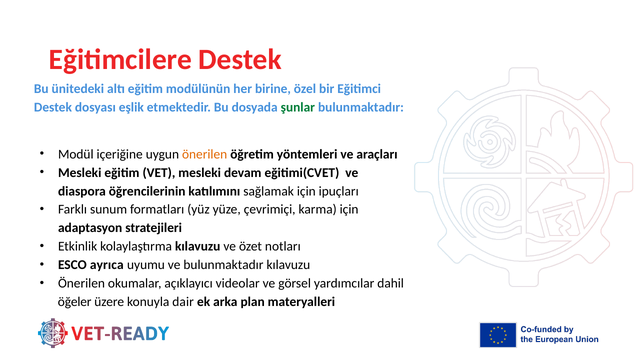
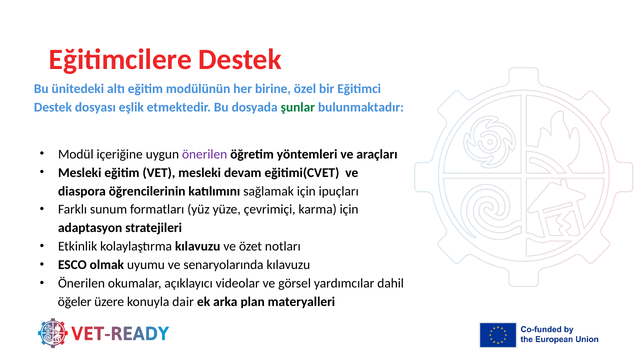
önerilen colour: orange -> purple (205, 154)
ayrıca: ayrıca -> olmak (107, 265)
ve bulunmaktadır: bulunmaktadır -> senaryolarında (223, 265)
